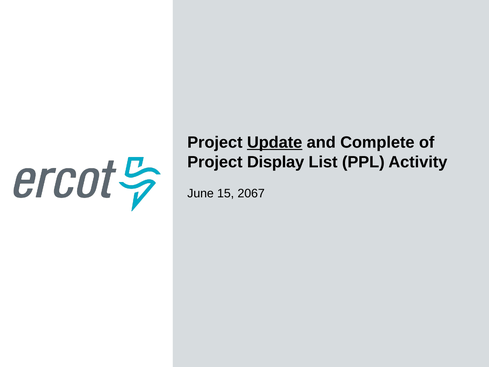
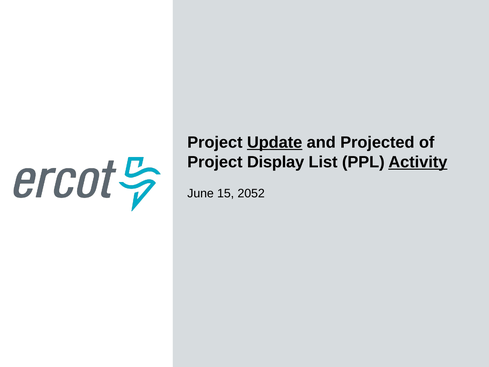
Complete: Complete -> Projected (377, 142)
Activity underline: none -> present (418, 162)
2067: 2067 -> 2052 (251, 193)
